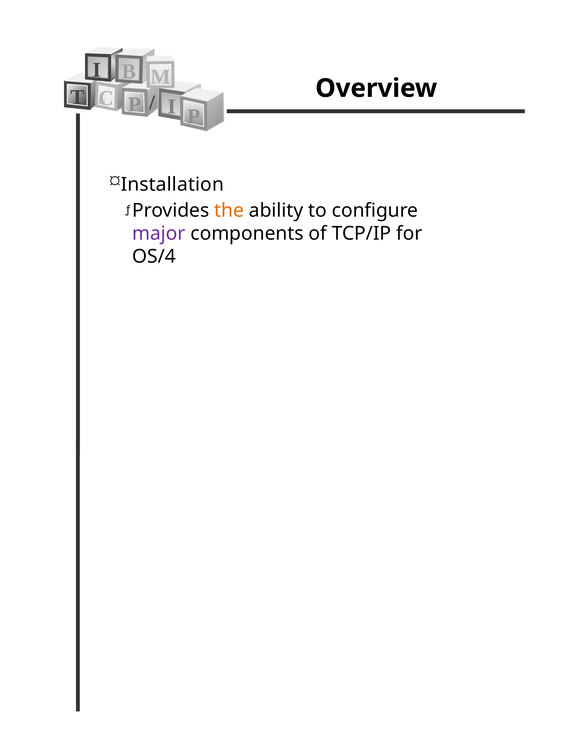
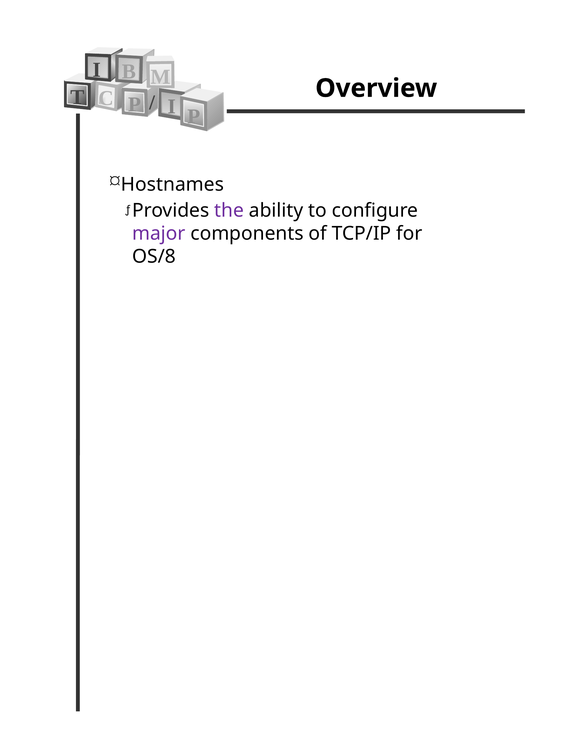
Installation: Installation -> Hostnames (172, 185)
the colour: orange -> purple (229, 210)
OS/4: OS/4 -> OS/8 (154, 257)
